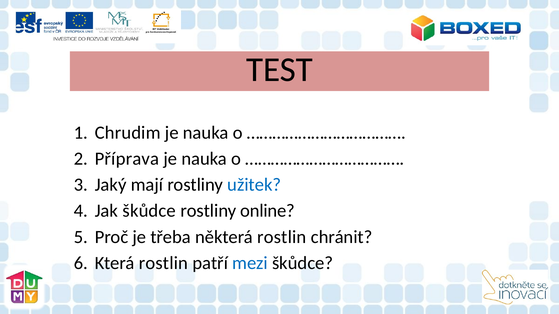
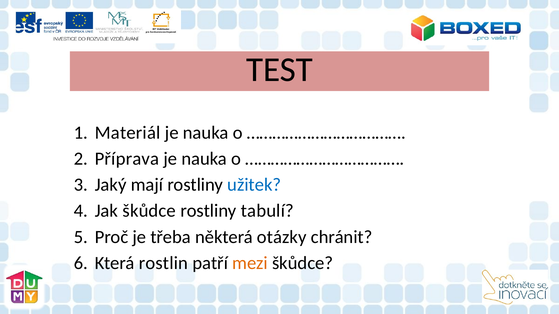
Chrudim: Chrudim -> Materiál (128, 133)
online: online -> tabulí (267, 211)
některá rostlin: rostlin -> otázky (282, 237)
mezi colour: blue -> orange (250, 263)
